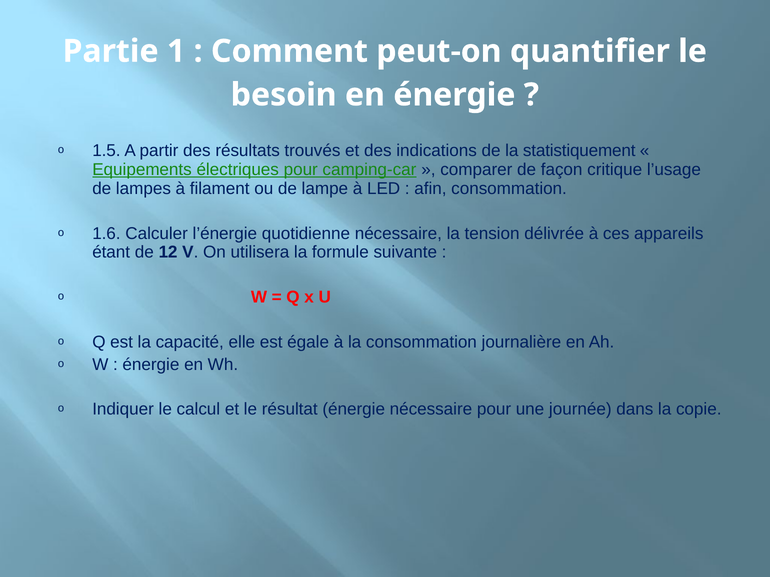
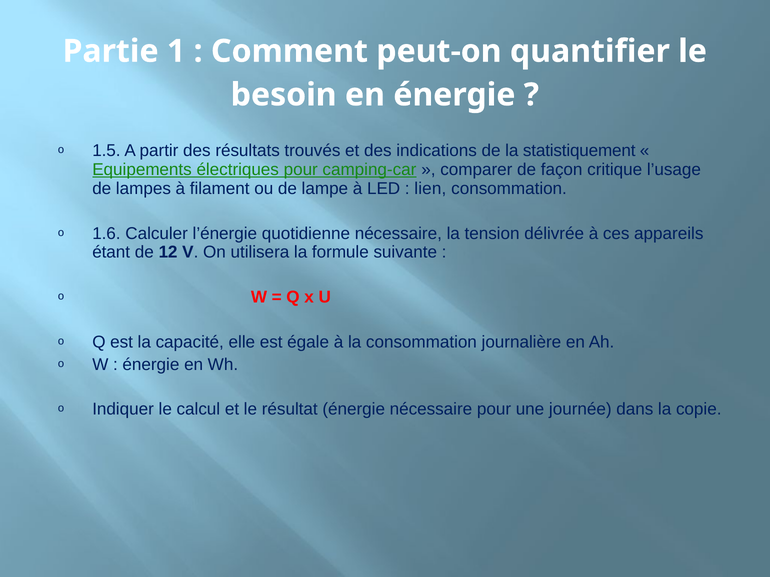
afin: afin -> lien (430, 189)
